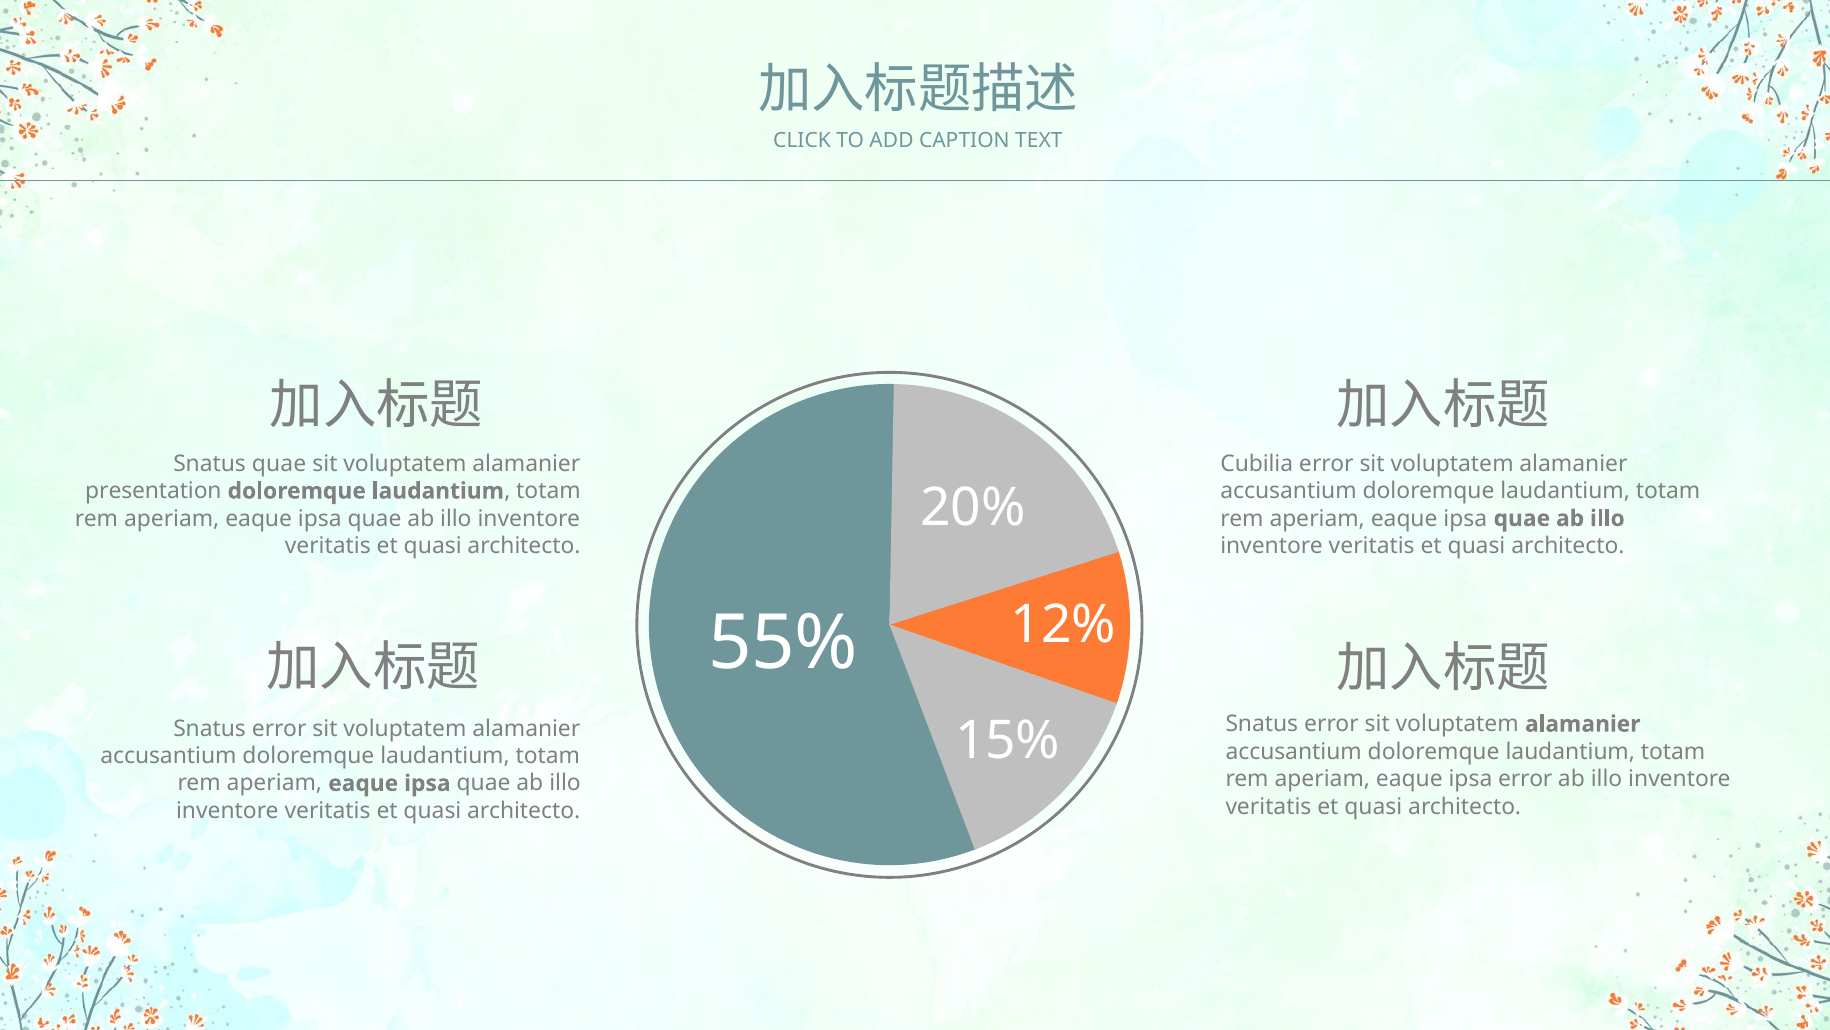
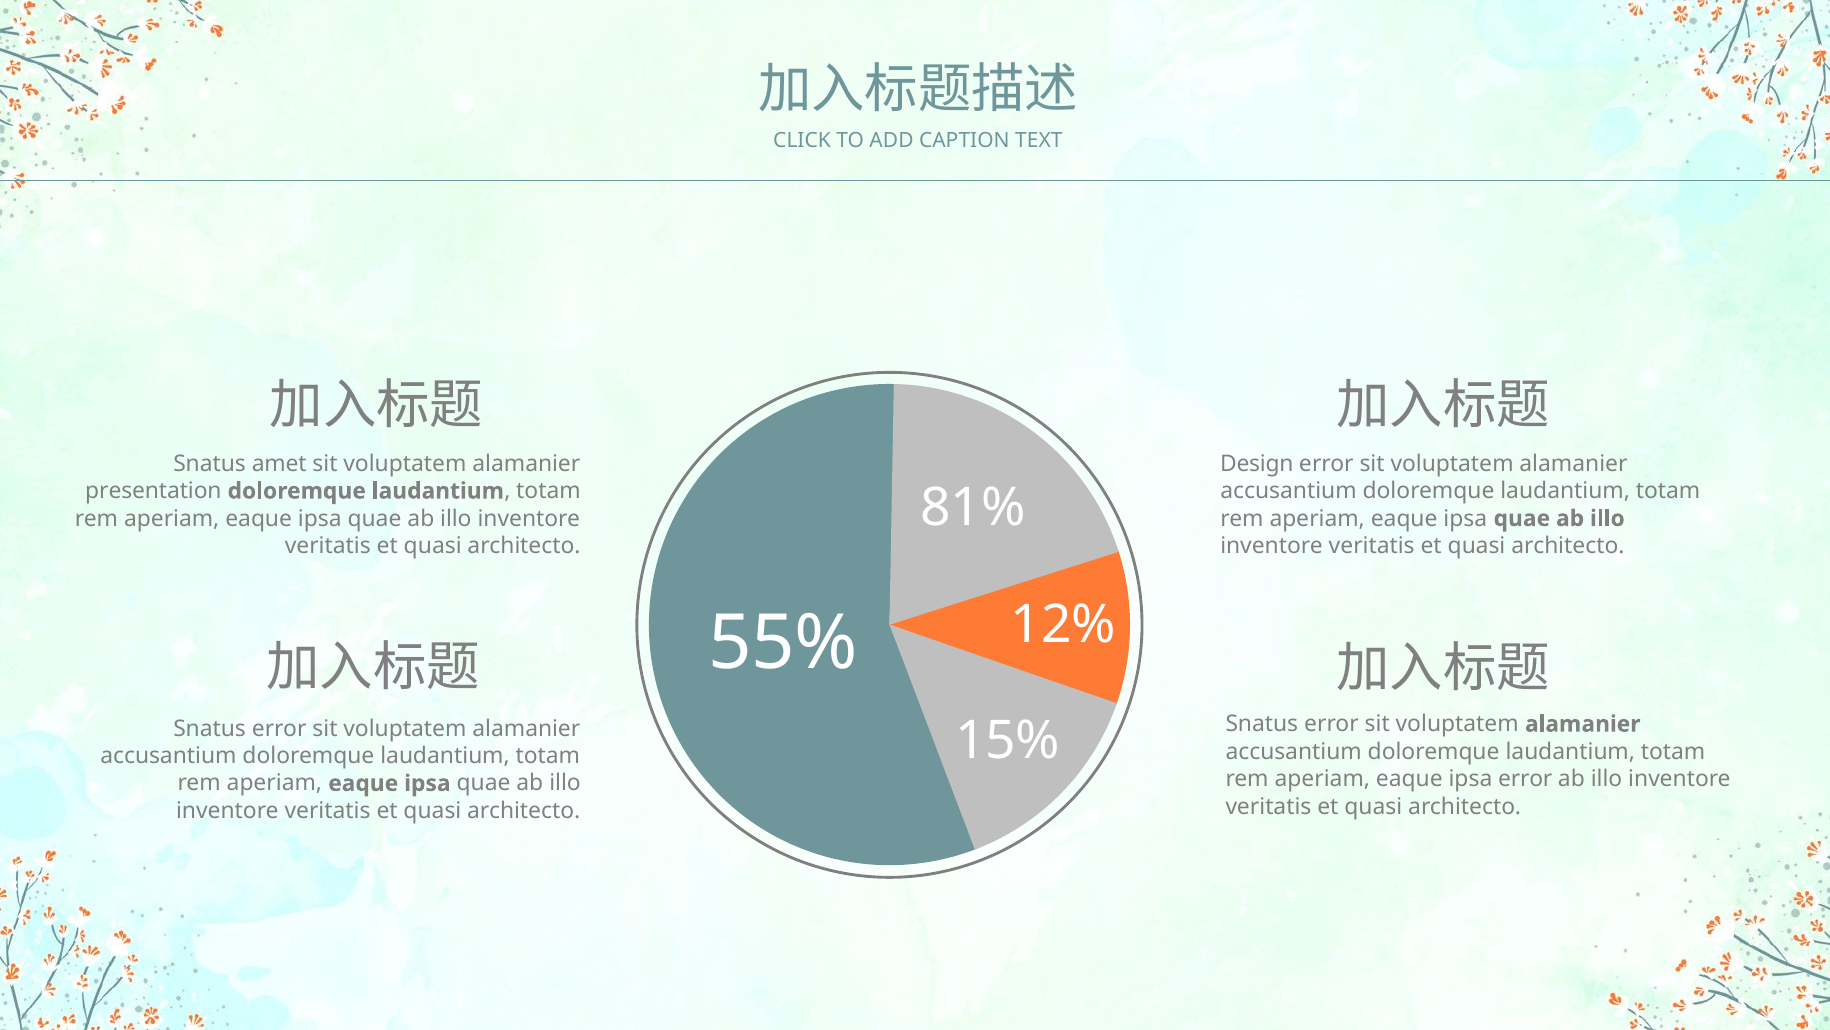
Snatus quae: quae -> amet (279, 463)
Cubilia: Cubilia -> Design (1257, 463)
20%: 20% -> 81% (973, 508)
